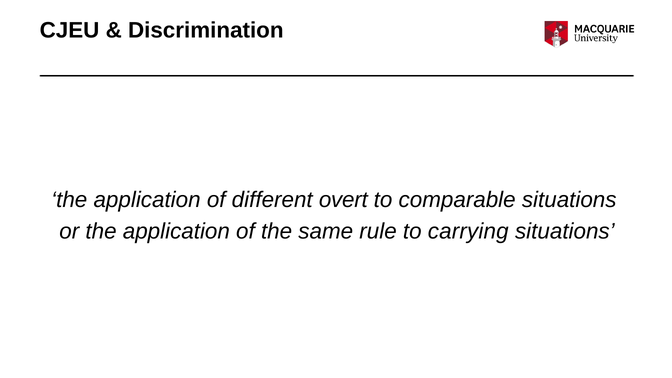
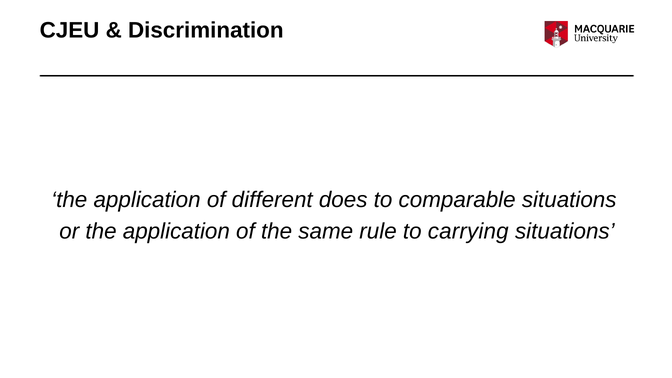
overt: overt -> does (343, 200)
